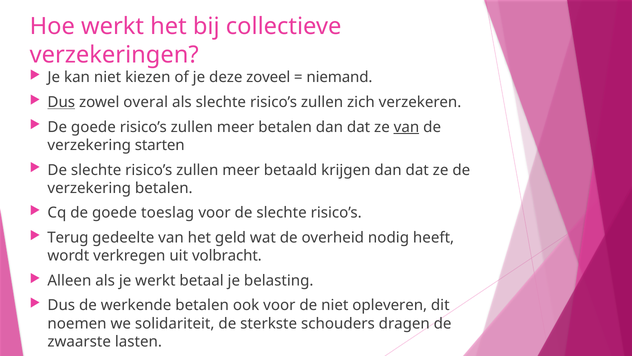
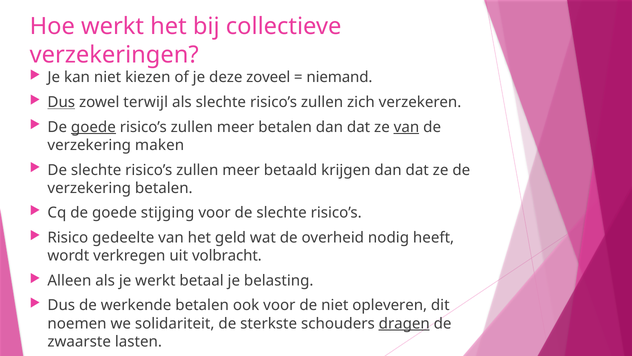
overal: overal -> terwijl (146, 102)
goede underline: none -> present (93, 127)
starten: starten -> maken (160, 145)
toeslag: toeslag -> stijging (168, 213)
Terug: Terug -> Risico (68, 237)
dragen underline: none -> present (404, 323)
